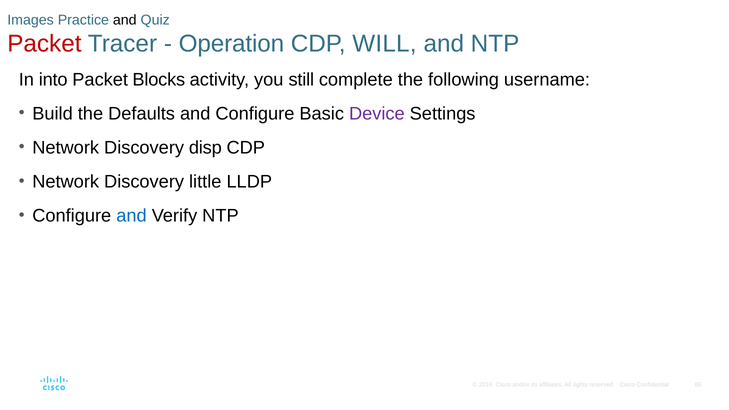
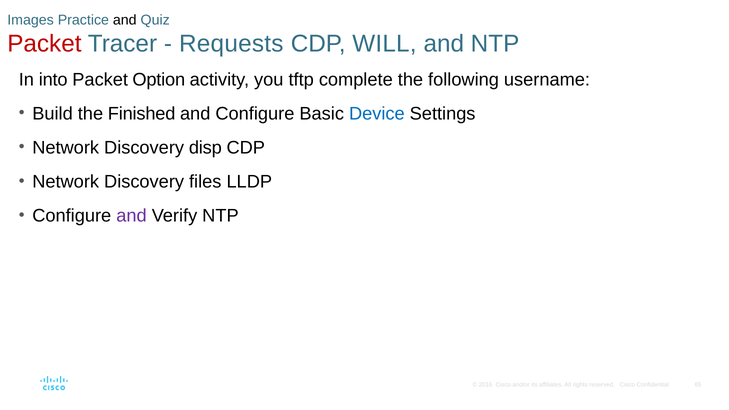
Operation: Operation -> Requests (231, 44)
Blocks: Blocks -> Option (159, 80)
still: still -> tftp (301, 80)
Defaults: Defaults -> Finished (142, 114)
Device colour: purple -> blue (377, 114)
little: little -> files (205, 182)
and colour: blue -> purple (131, 216)
